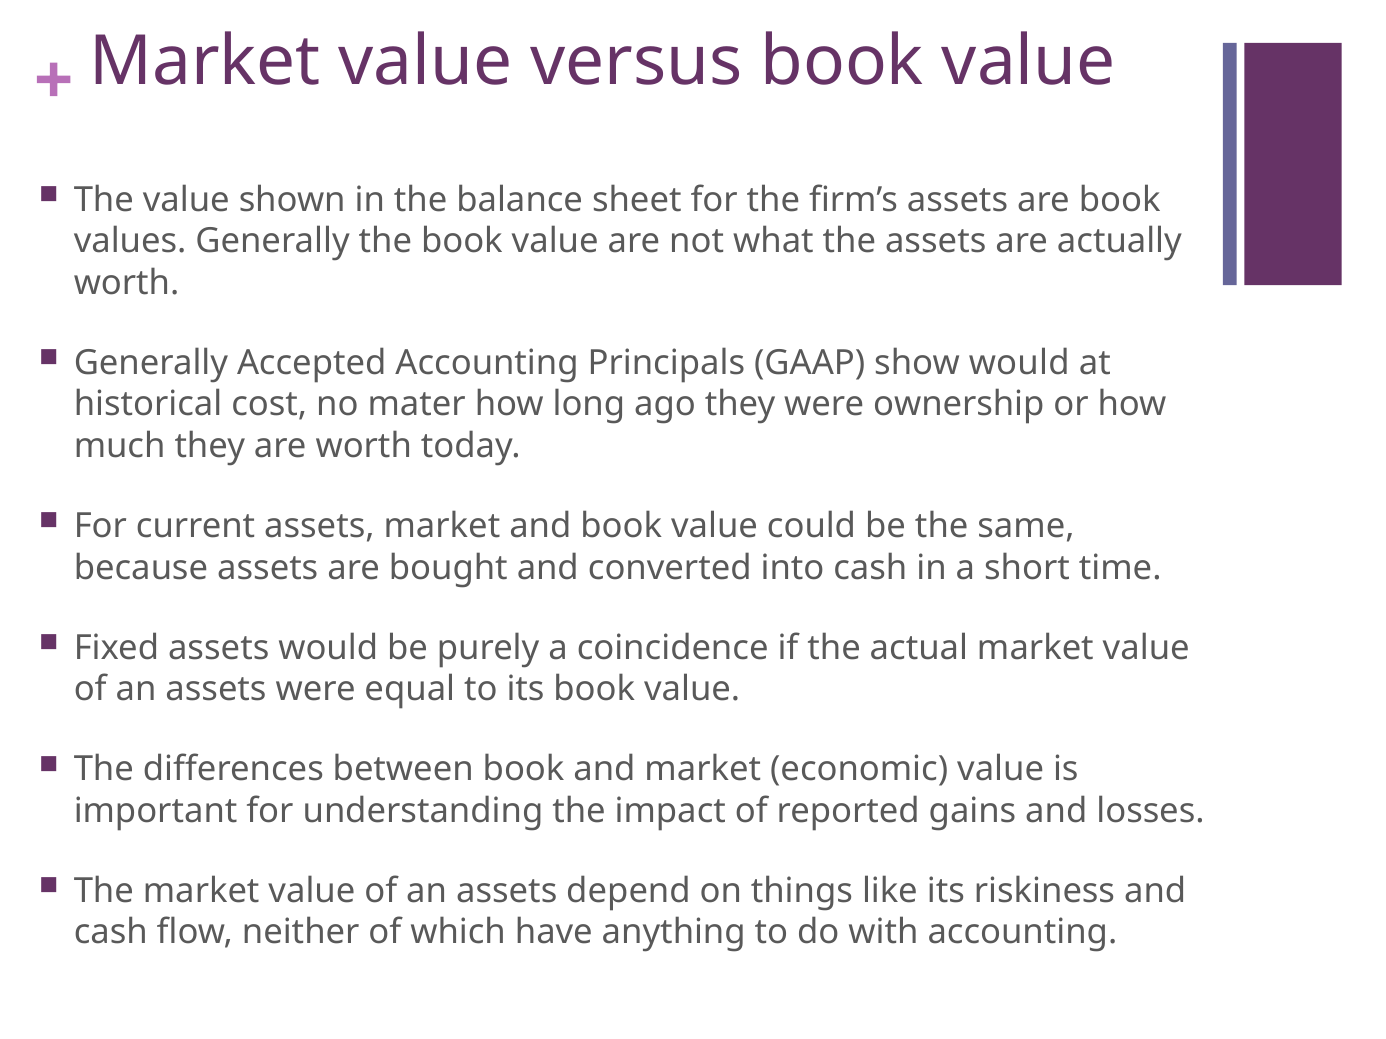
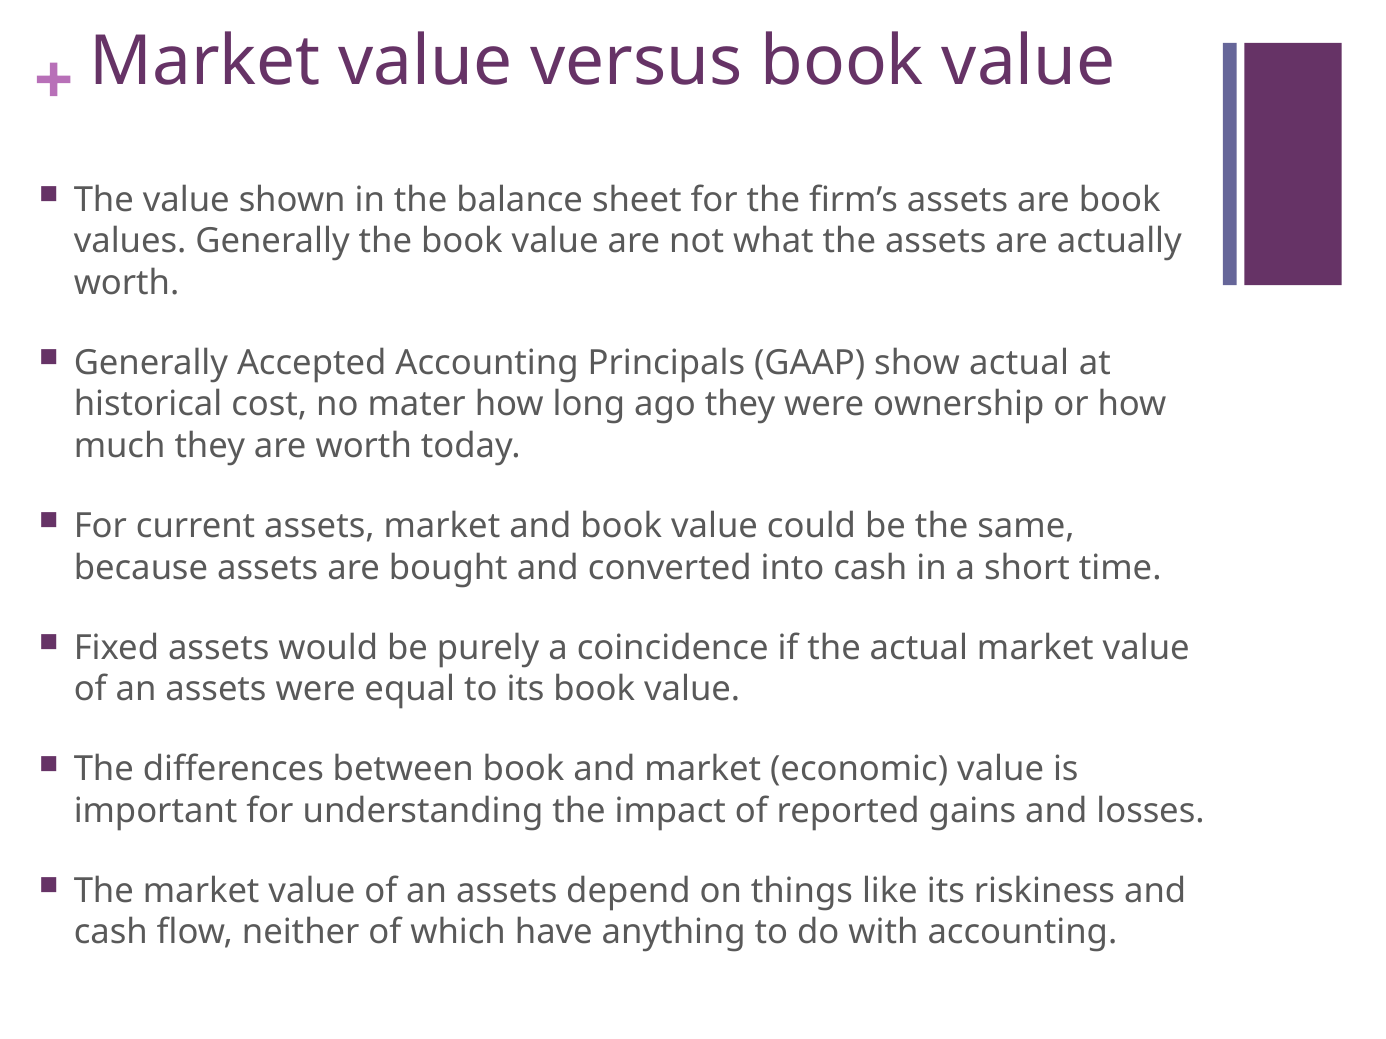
show would: would -> actual (1019, 363)
